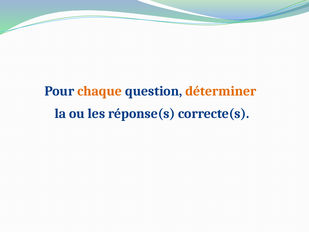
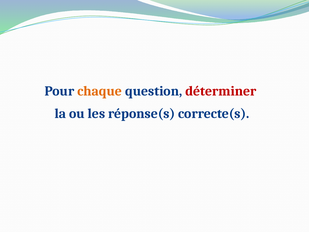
déterminer colour: orange -> red (221, 91)
